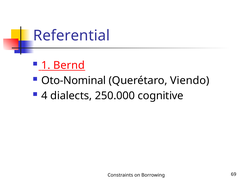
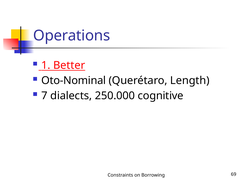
Referential: Referential -> Operations (72, 36)
Bernd: Bernd -> Better (69, 65)
Viendo: Viendo -> Length (190, 81)
4: 4 -> 7 (44, 96)
